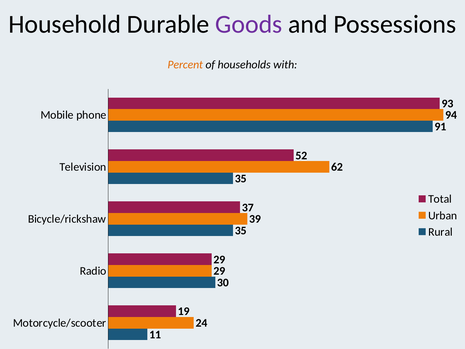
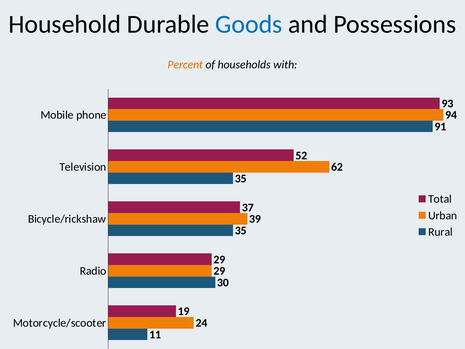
Goods colour: purple -> blue (249, 24)
